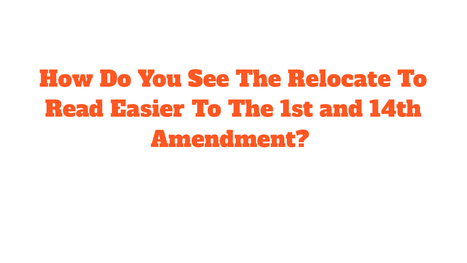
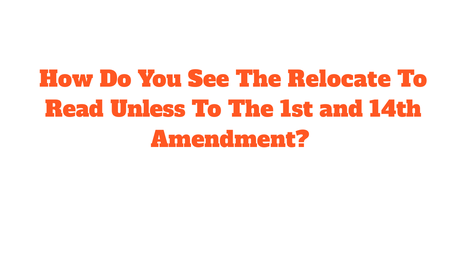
Easier: Easier -> Unless (148, 110)
